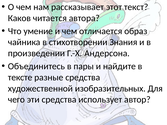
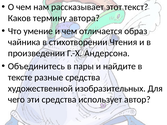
читается: читается -> термину (50, 18)
Знания: Знания -> Чтения (123, 42)
